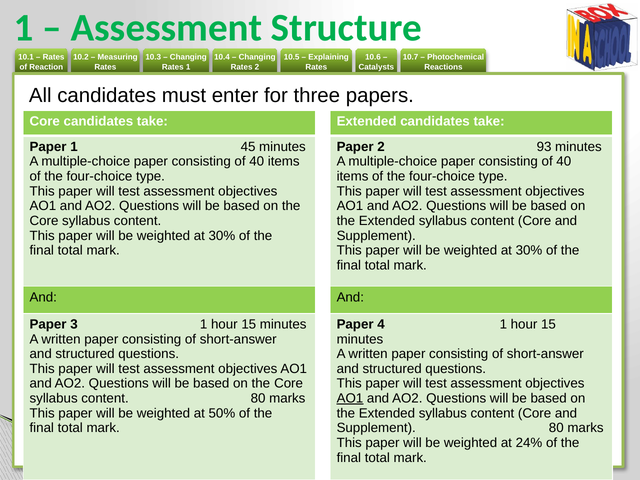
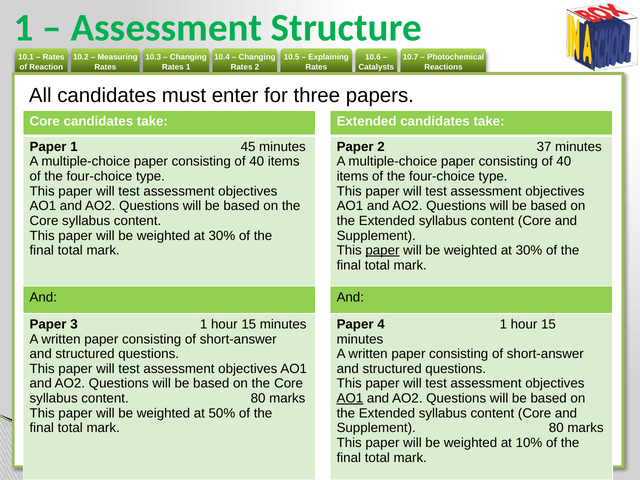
93: 93 -> 37 (544, 147)
paper underline: none -> present (382, 250)
24%: 24% -> 10% (529, 443)
